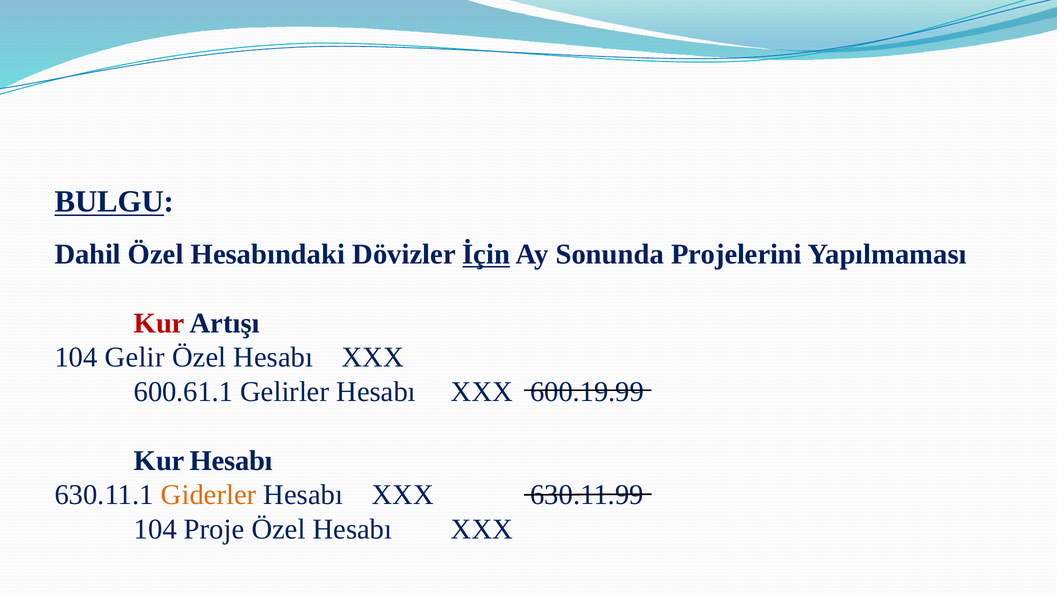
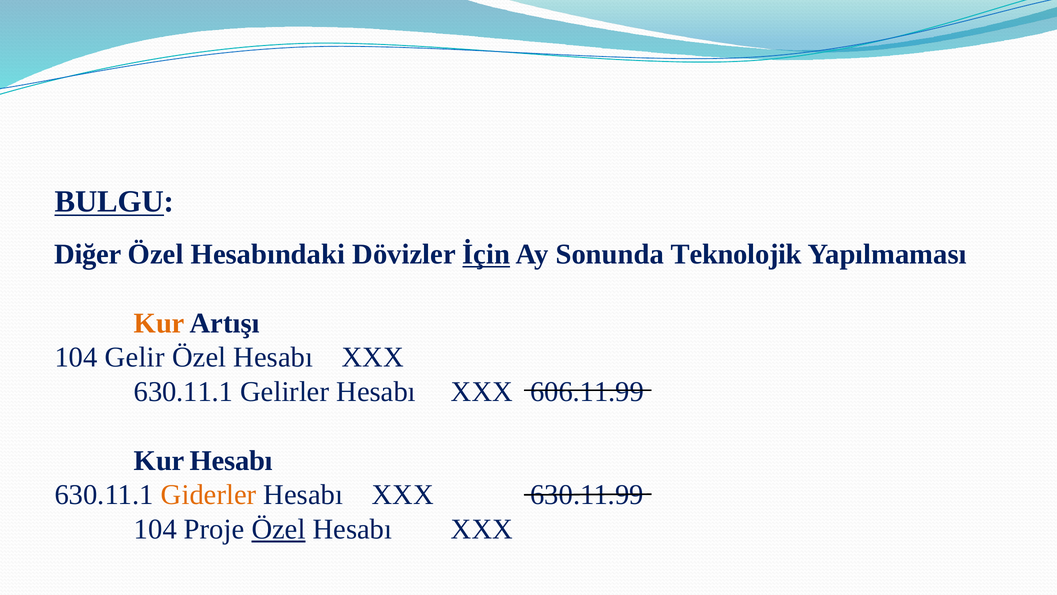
Dahil: Dahil -> Diğer (88, 254)
Projelerini: Projelerini -> Teknolojik (736, 254)
Kur colour: red -> orange (159, 323)
600.61.1: 600.61.1 -> 630.11.1 (183, 392)
600.19.99: 600.19.99 -> 606.11.99 (587, 392)
Özel underline: none -> present (279, 529)
